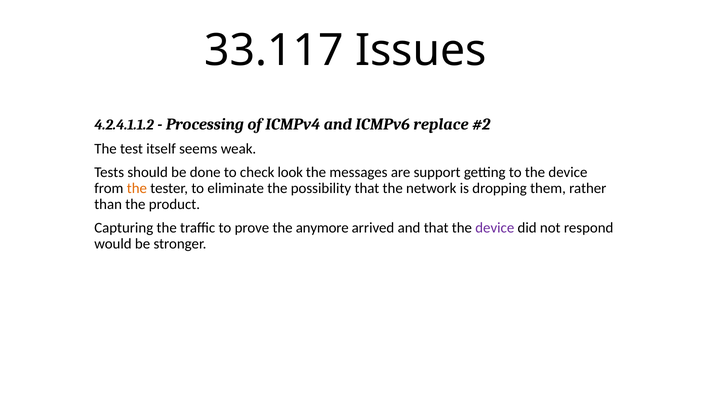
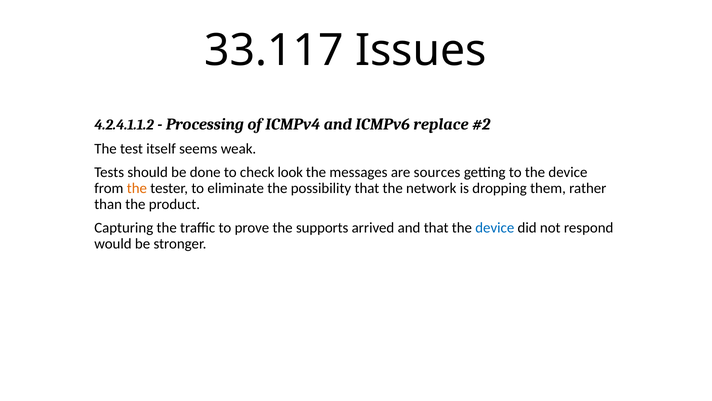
support: support -> sources (437, 172)
anymore: anymore -> supports (322, 227)
device colour: purple -> blue (495, 227)
